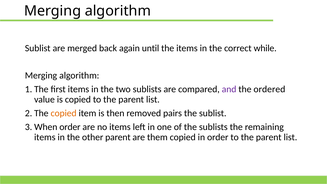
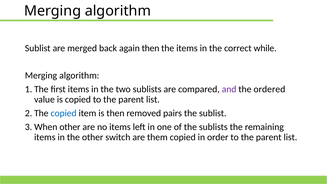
again until: until -> then (151, 48)
copied colour: orange -> blue (64, 113)
order: order -> other (70, 127)
other parent: parent -> switch (118, 137)
